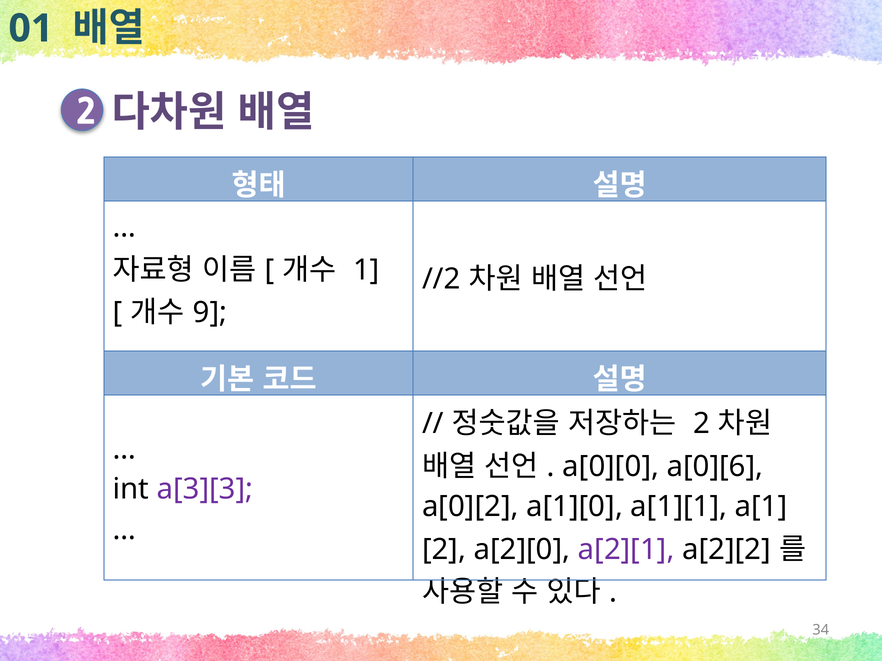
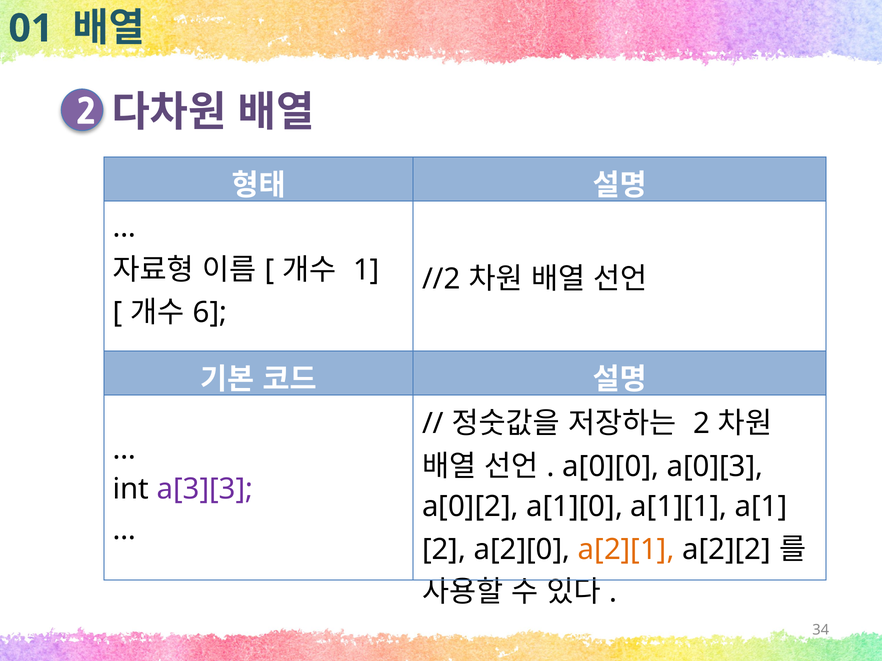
9: 9 -> 6 (210, 313)
a[0][6: a[0][6 -> a[0][3 (715, 467)
a[2][1 colour: purple -> orange (626, 550)
